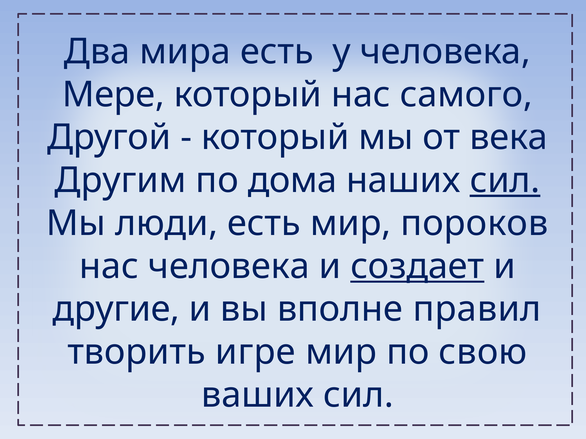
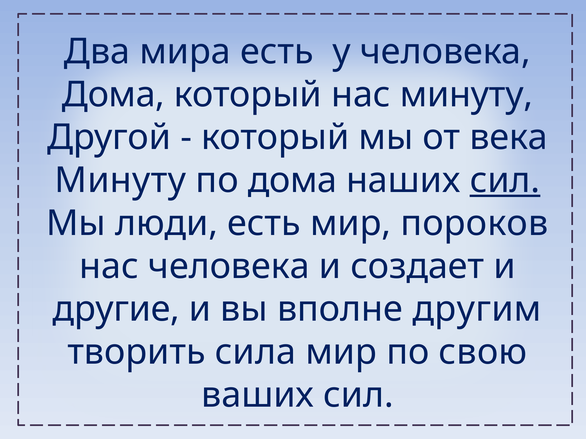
Мере: Мере -> Дома (113, 95)
нас самого: самого -> минуту (466, 95)
Другим: Другим -> Минуту (120, 181)
создает underline: present -> none (417, 267)
правил: правил -> другим (477, 310)
игре: игре -> сила (255, 352)
